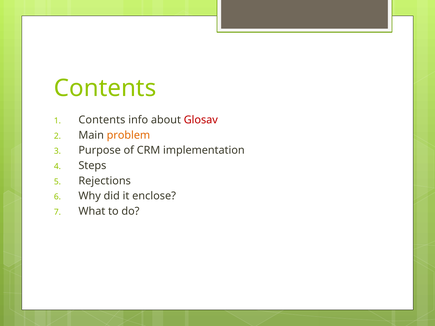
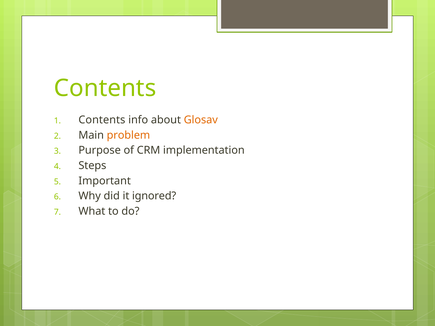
Glosav colour: red -> orange (201, 120)
Rejections: Rejections -> Important (105, 181)
enclose: enclose -> ignored (154, 196)
